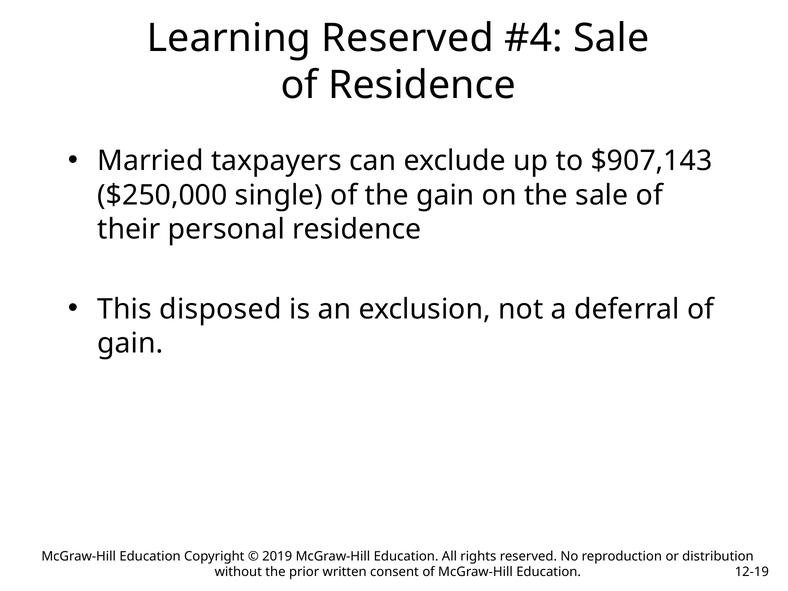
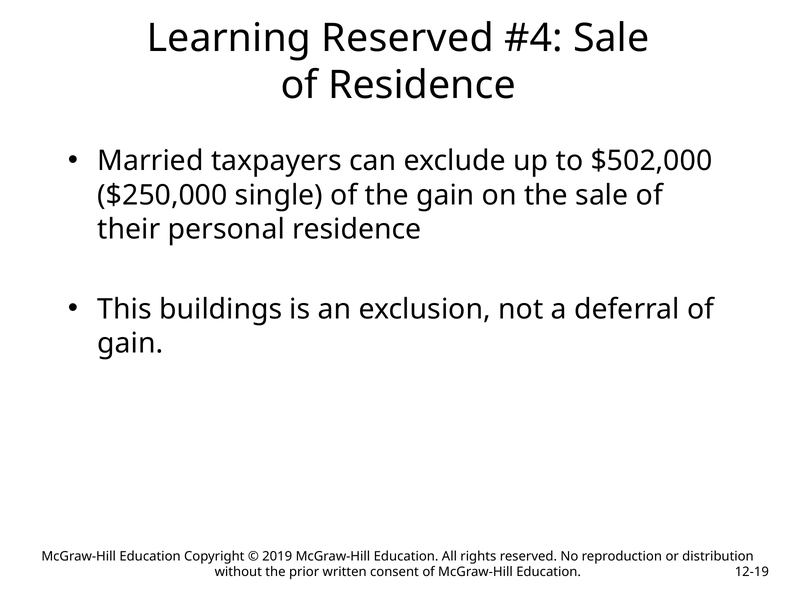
$907,143: $907,143 -> $502,000 (651, 161)
disposed: disposed -> buildings (221, 309)
